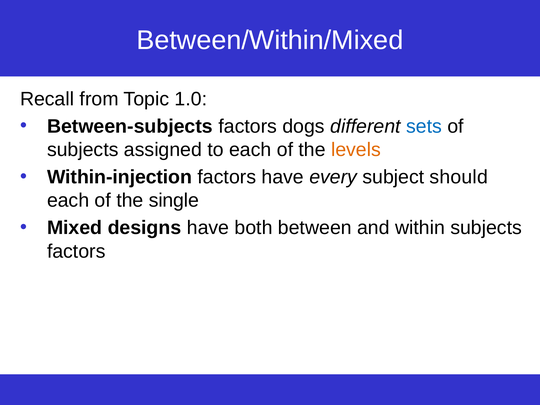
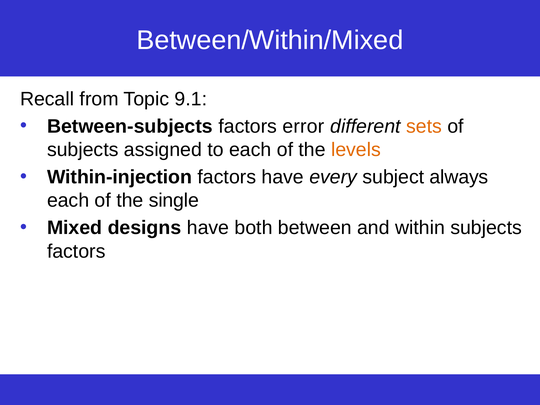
1.0: 1.0 -> 9.1 (191, 99)
dogs: dogs -> error (303, 126)
sets colour: blue -> orange (424, 126)
should: should -> always (459, 177)
